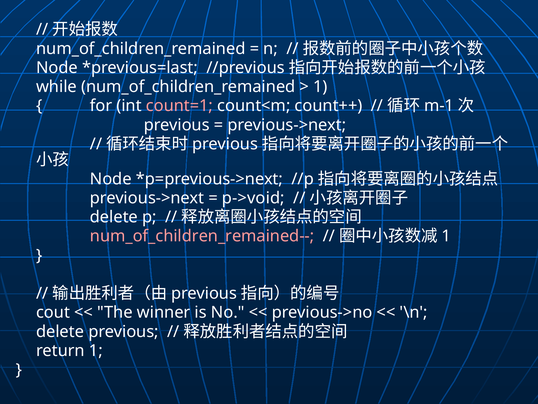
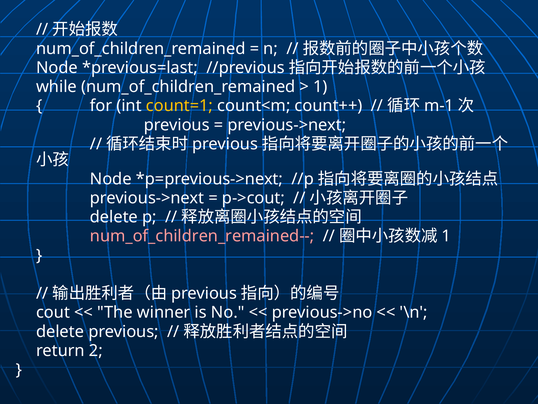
count=1 colour: pink -> yellow (179, 106)
p->void: p->void -> p->cout (253, 198)
return 1: 1 -> 2 (96, 350)
